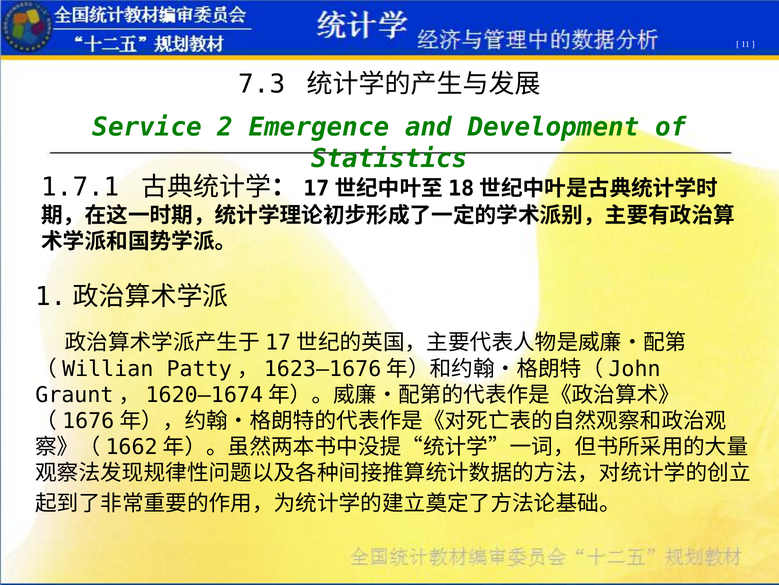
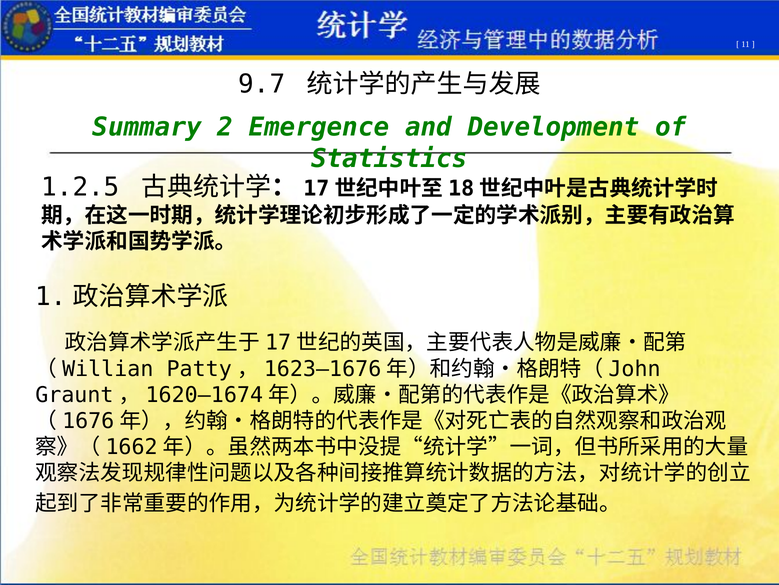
7.3: 7.3 -> 9.7 (262, 84)
Service: Service -> Summary (147, 127)
1.7.1: 1.7.1 -> 1.2.5 (80, 187)
